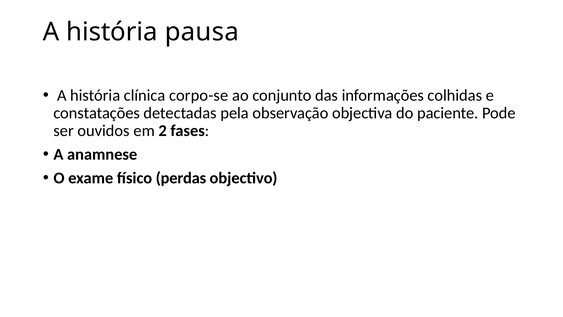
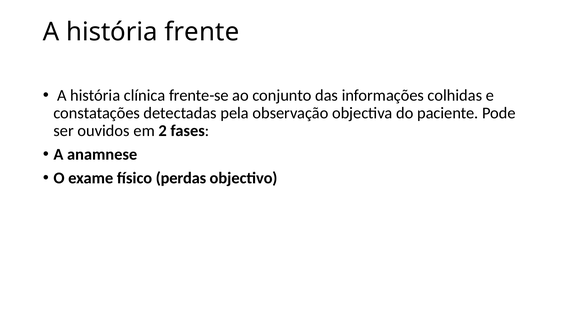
pausa: pausa -> frente (202, 32)
corpo-se: corpo-se -> frente-se (199, 95)
